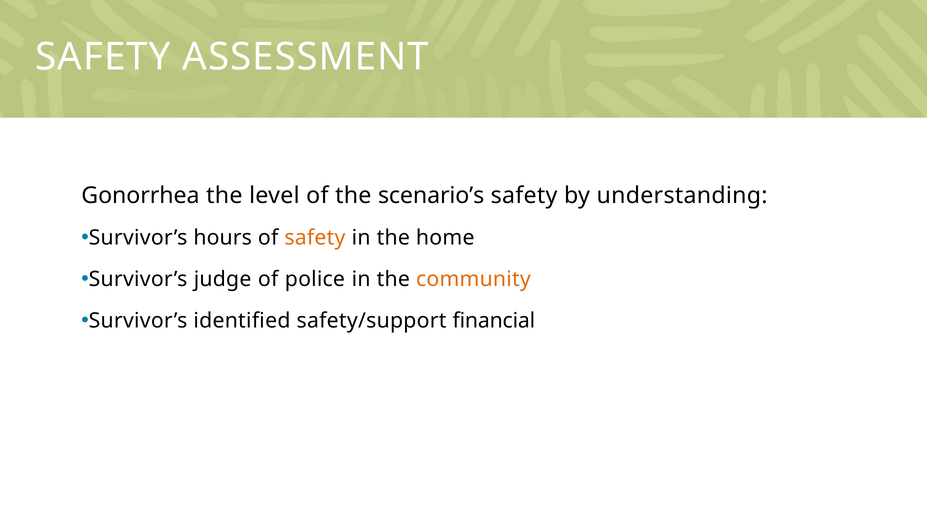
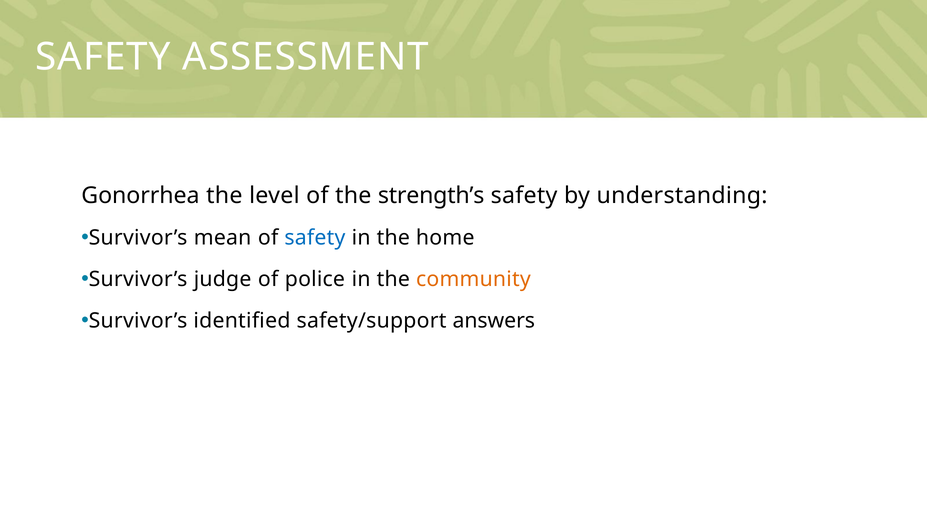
scenario’s: scenario’s -> strength’s (431, 196)
hours: hours -> mean (223, 238)
safety colour: orange -> blue (315, 238)
financial: financial -> answers (494, 321)
